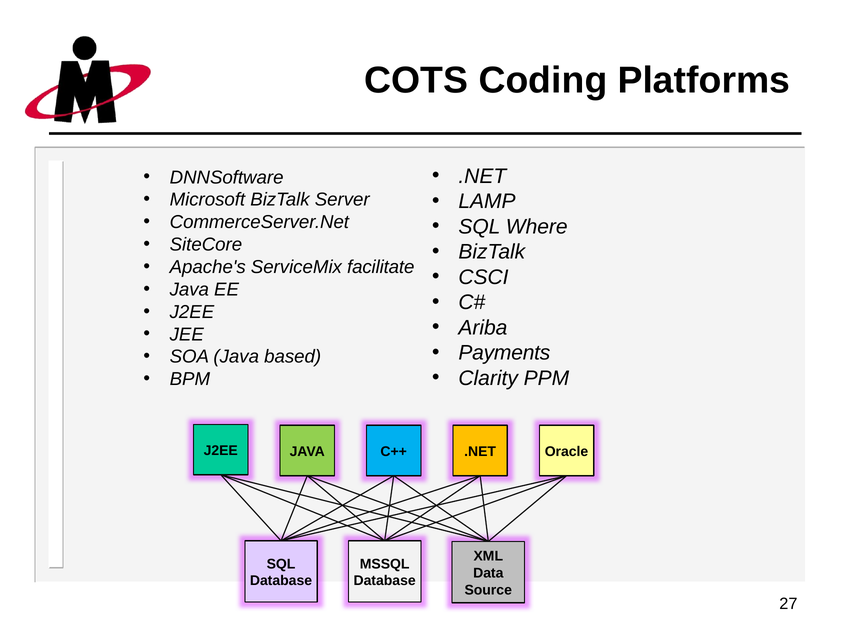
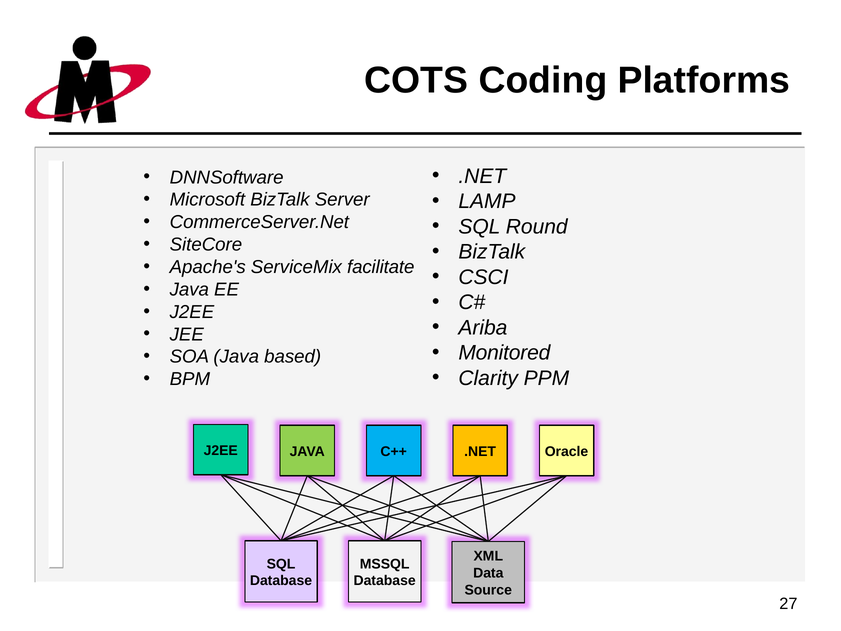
Where: Where -> Round (537, 227)
Payments: Payments -> Monitored (504, 353)
